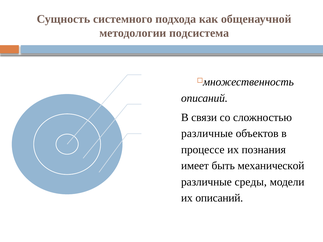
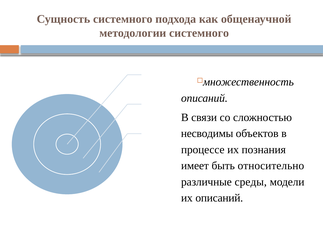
методологии подсистема: подсистема -> системного (199, 33)
различные: различные -> несводимы (207, 134)
механической: механической -> относительно (271, 166)
